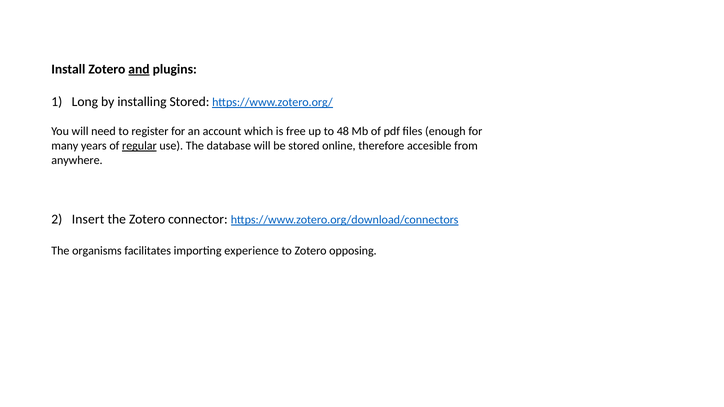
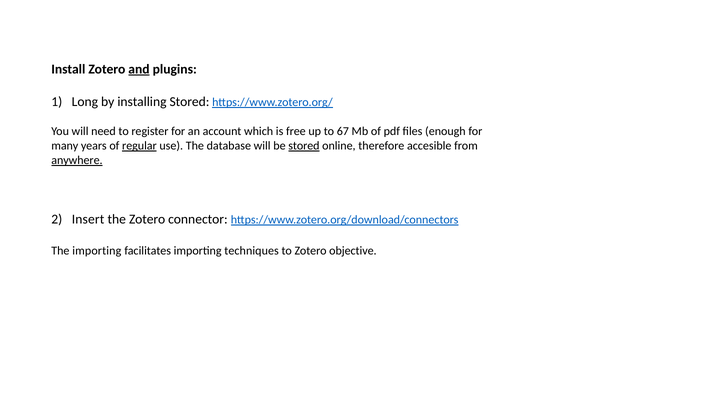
48: 48 -> 67 (343, 131)
stored underline: none -> present (304, 146)
anywhere underline: none -> present (77, 160)
The organisms: organisms -> importing (97, 251)
experience: experience -> techniques (252, 251)
opposing: opposing -> objective (353, 251)
